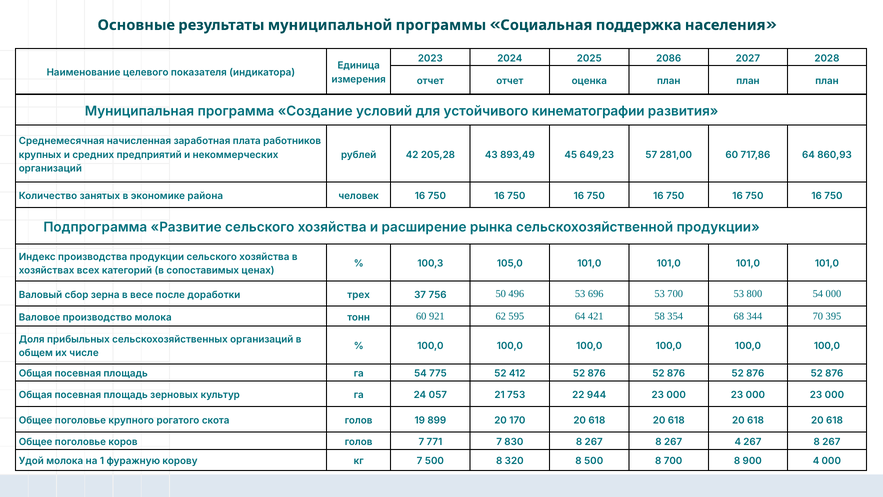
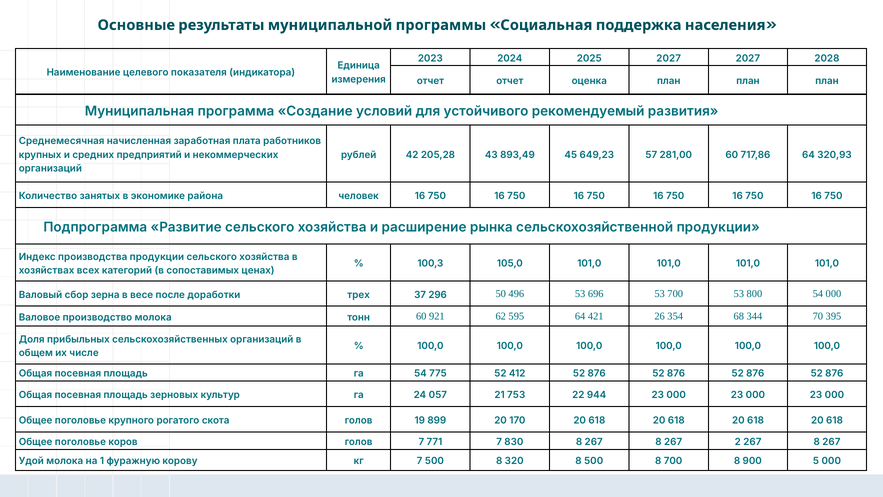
2025 2086: 2086 -> 2027 (669, 58)
кинематографии: кинематографии -> рекомендуемый (588, 111)
860,93: 860,93 -> 320,93 (835, 155)
756: 756 -> 296 (438, 295)
58: 58 -> 26 (660, 316)
267 4: 4 -> 2 (738, 442)
900 4: 4 -> 5 (816, 461)
